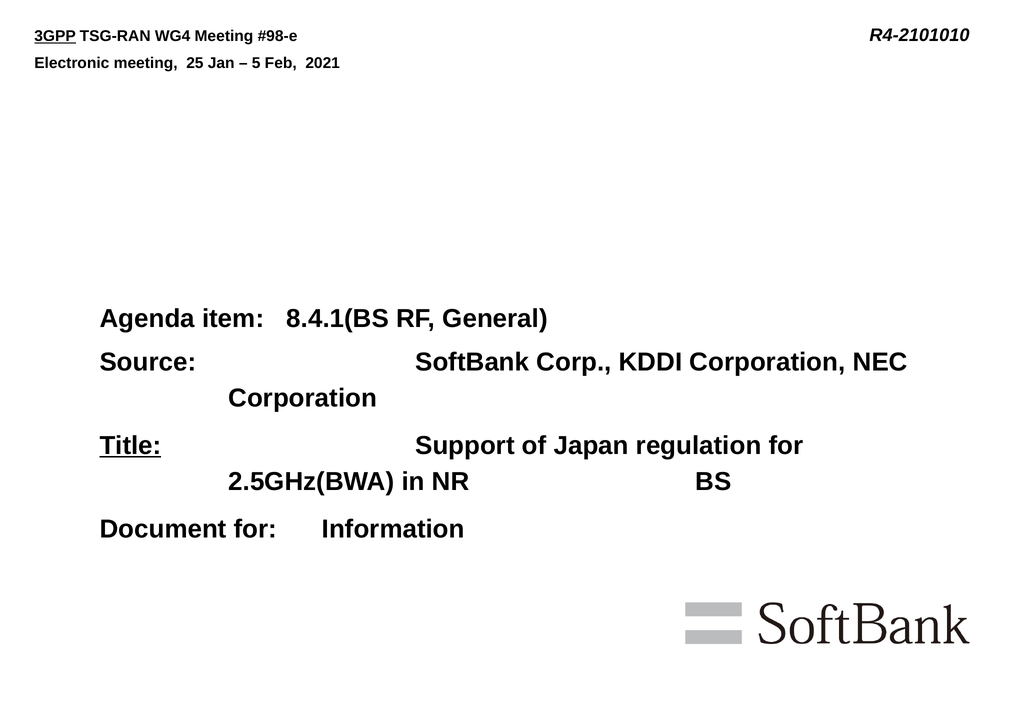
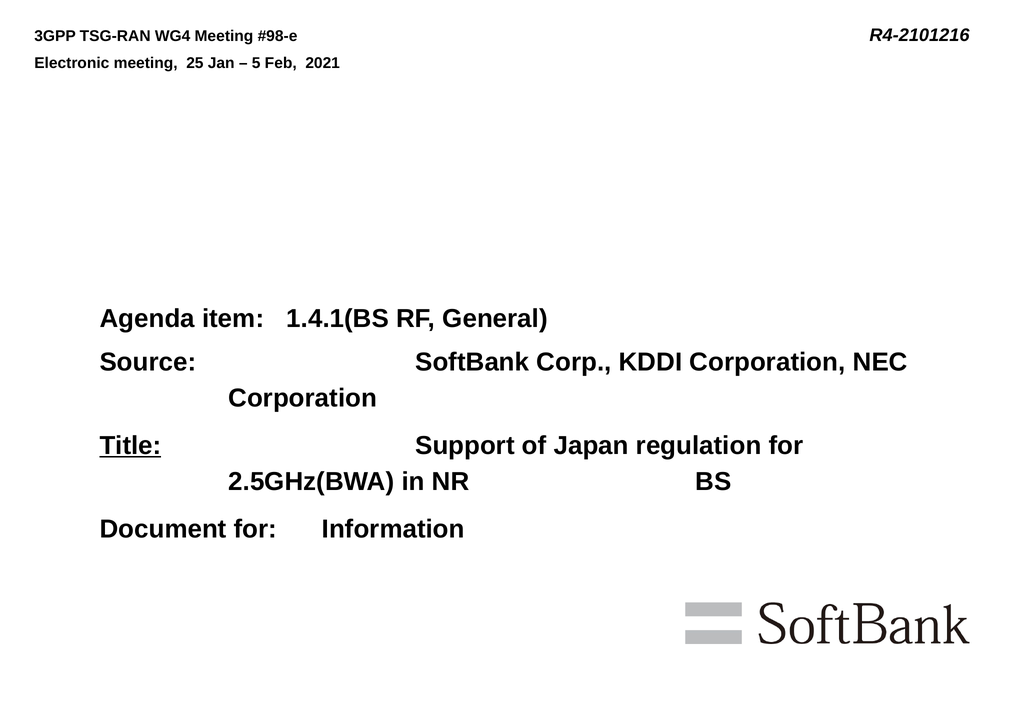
3GPP underline: present -> none (55, 36)
R4-2101010: R4-2101010 -> R4-2101216 (920, 35)
8.4.1(BS: 8.4.1(BS -> 1.4.1(BS (338, 318)
